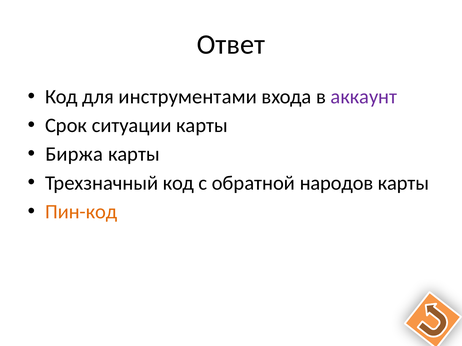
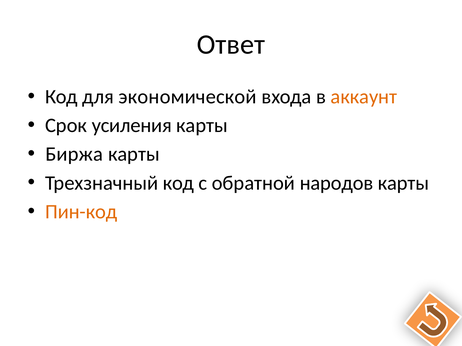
инструментами: инструментами -> экономической (188, 97)
аккаунт colour: purple -> orange (364, 97)
ситуации: ситуации -> усиления (132, 126)
